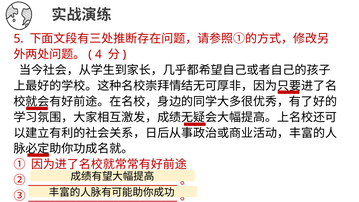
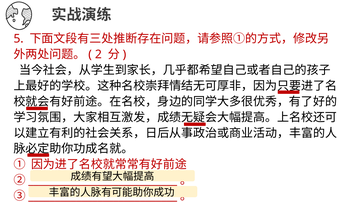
4: 4 -> 2 (98, 54)
